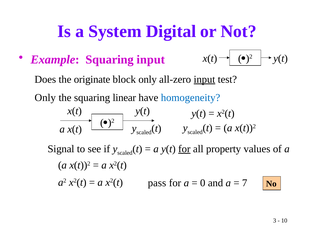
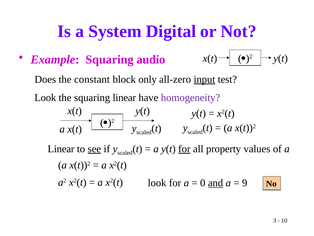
Squaring input: input -> audio (151, 59)
originate: originate -> constant (92, 79)
Only: Only -> Look (45, 98)
homogeneity colour: blue -> purple (191, 98)
Signal: Signal -> Linear (61, 149)
see underline: none -> present (94, 149)
x2(t pass: pass -> look (157, 183)
and underline: none -> present (216, 183)
7: 7 -> 9 (245, 183)
